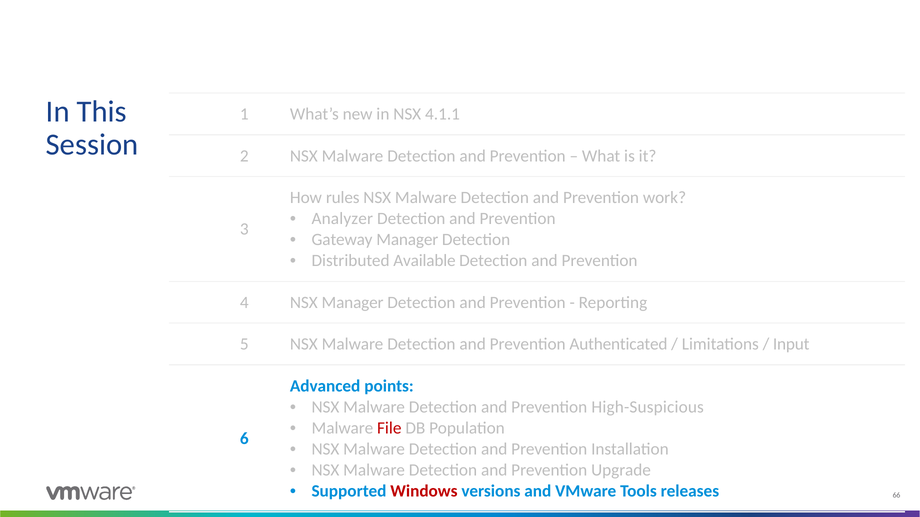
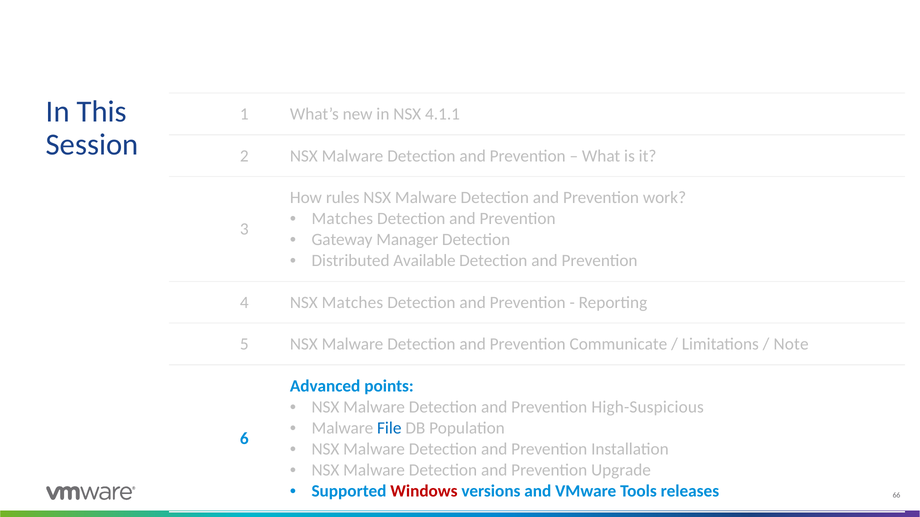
Analyzer: Analyzer -> Matches (342, 219)
NSX Manager: Manager -> Matches (352, 303)
Authenticated: Authenticated -> Communicate (618, 345)
Input: Input -> Note (791, 345)
File colour: red -> blue (389, 428)
